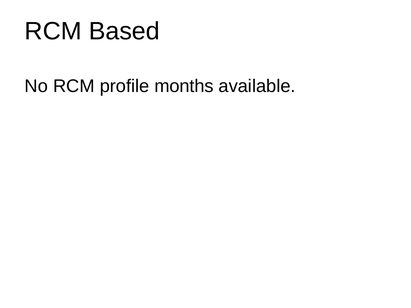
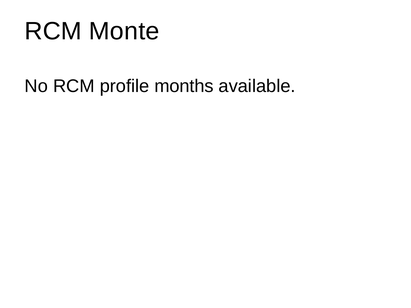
Based: Based -> Monte (124, 31)
